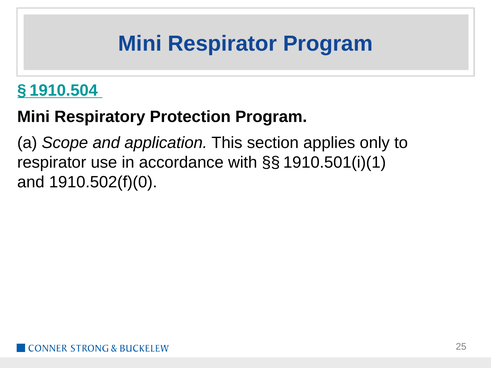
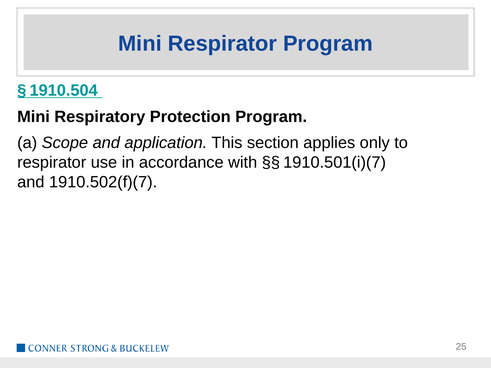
1910.501(i)(1: 1910.501(i)(1 -> 1910.501(i)(7 (335, 163)
1910.502(f)(0: 1910.502(f)(0 -> 1910.502(f)(7 (103, 182)
